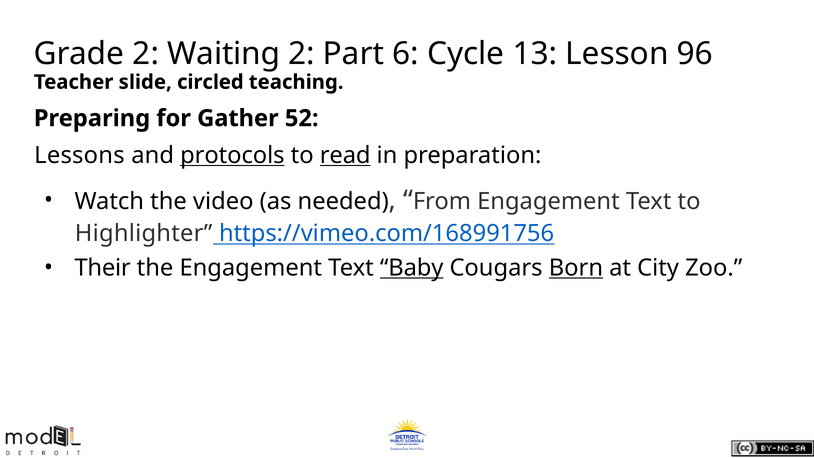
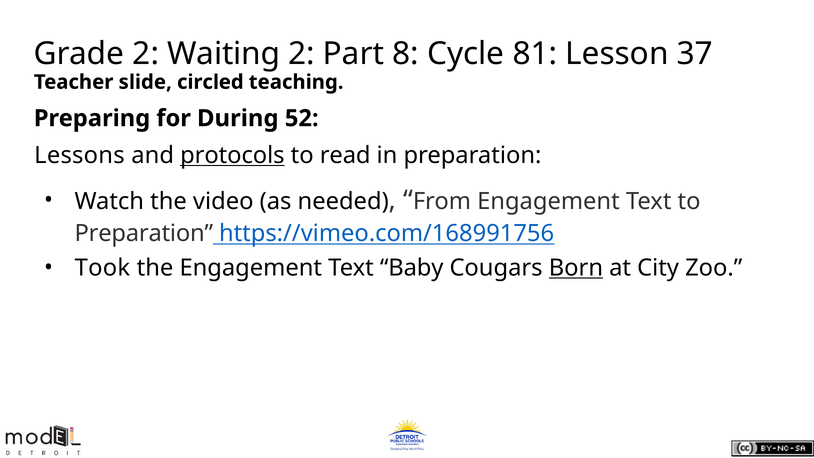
6: 6 -> 8 (406, 54)
13: 13 -> 81 (535, 54)
96: 96 -> 37 (695, 54)
Gather: Gather -> During (238, 118)
read underline: present -> none (345, 155)
Highlighter: Highlighter -> Preparation (144, 233)
Their: Their -> Took (102, 268)
Baby underline: present -> none (412, 268)
